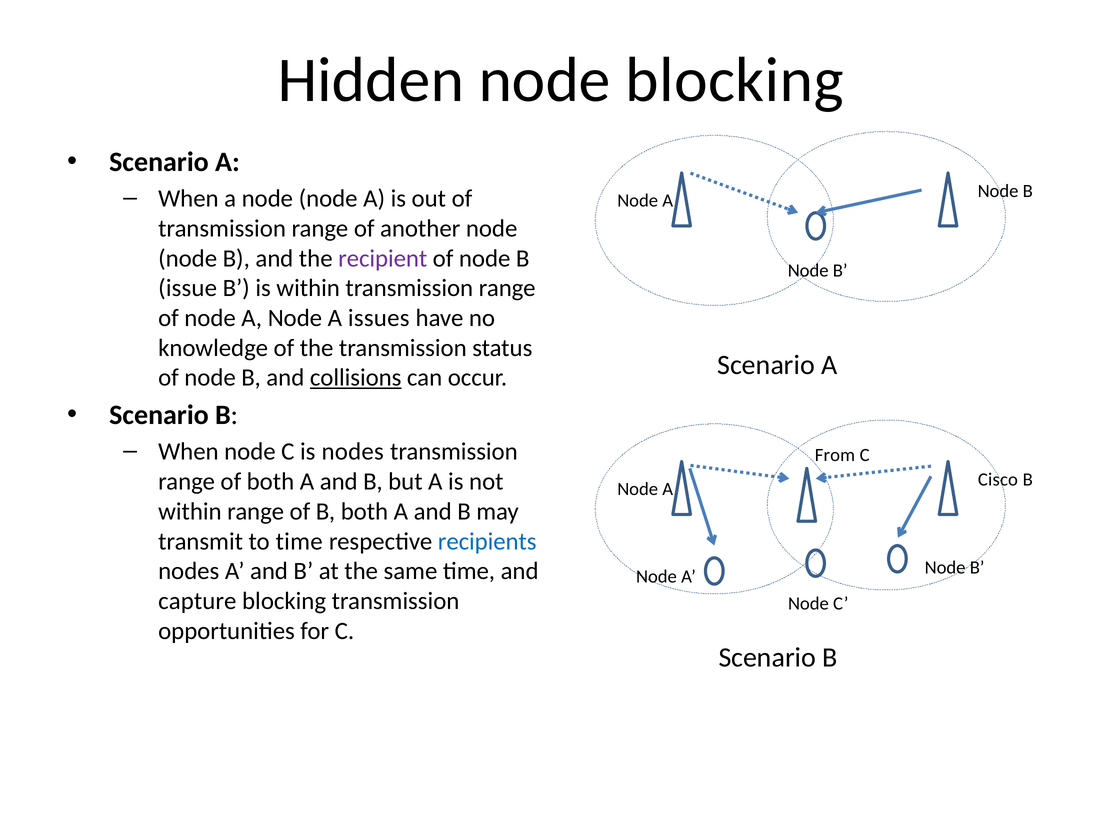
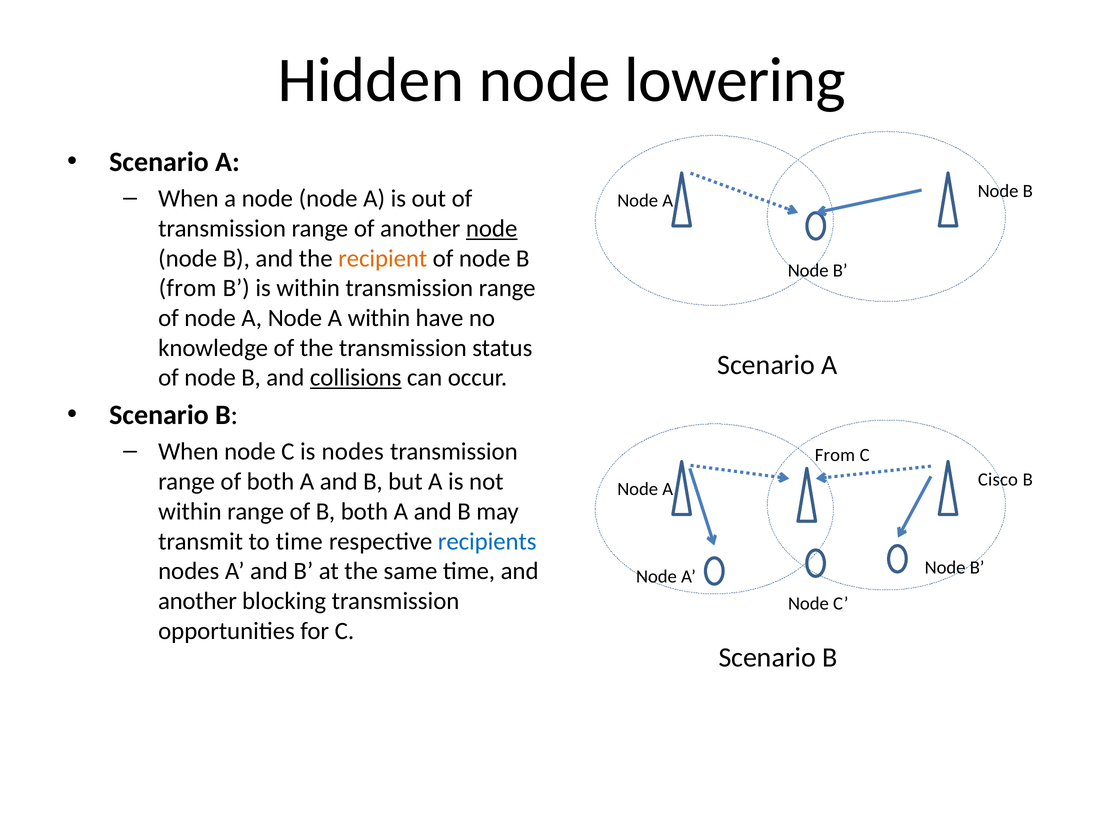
node blocking: blocking -> lowering (735, 80)
node underline: none -> present (492, 228)
recipient colour: purple -> orange (383, 258)
issue: issue -> from (188, 288)
A issues: issues -> within (379, 318)
capture: capture -> another (198, 601)
